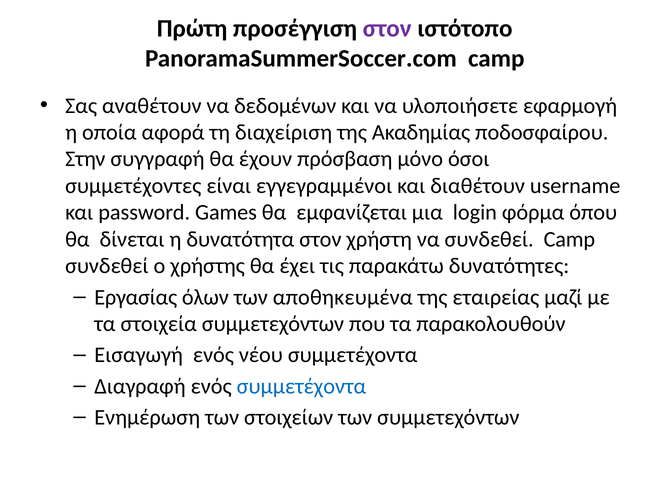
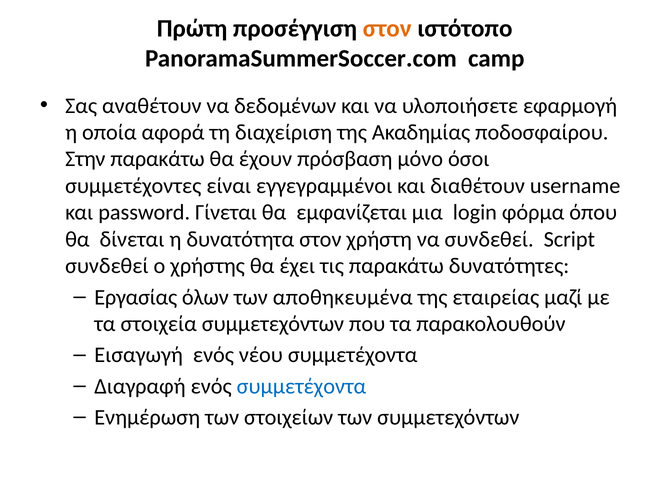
στον colour: purple -> orange (387, 29)
Στην συγγραφή: συγγραφή -> παρακάτω (158, 159)
Games: Games -> Γίνεται (226, 213)
συνδεθεί Camp: Camp -> Script (569, 239)
